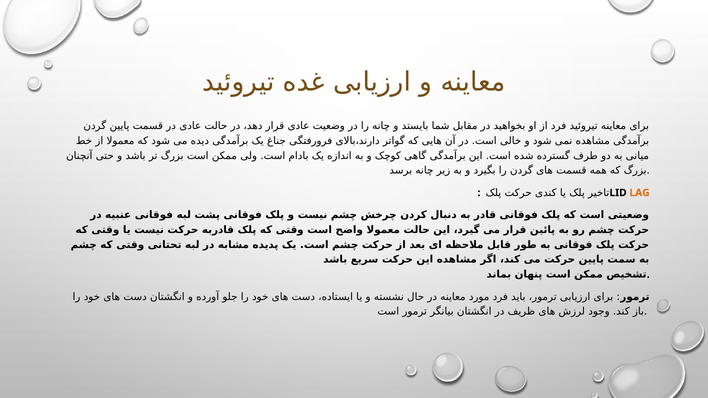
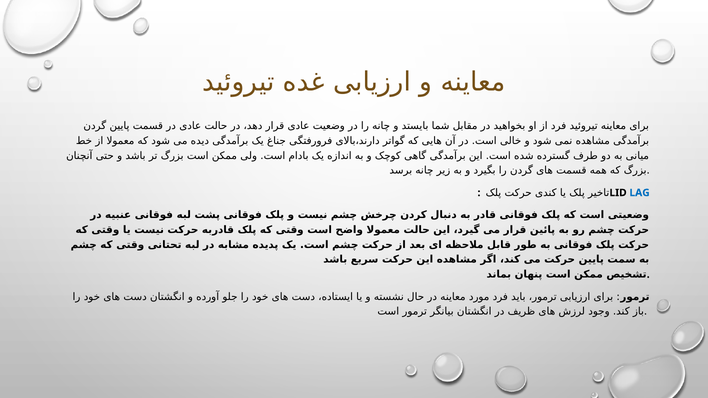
LAG colour: orange -> blue (640, 193)
